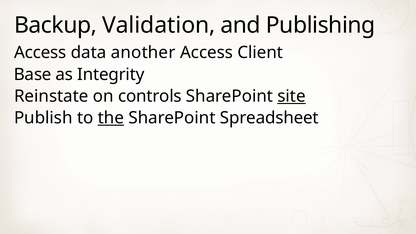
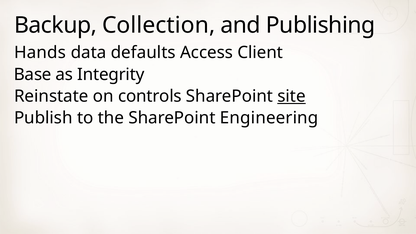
Validation: Validation -> Collection (159, 25)
Access: Access -> Hands (40, 53)
another: another -> defaults (143, 53)
the underline: present -> none (111, 118)
Spreadsheet: Spreadsheet -> Engineering (269, 118)
